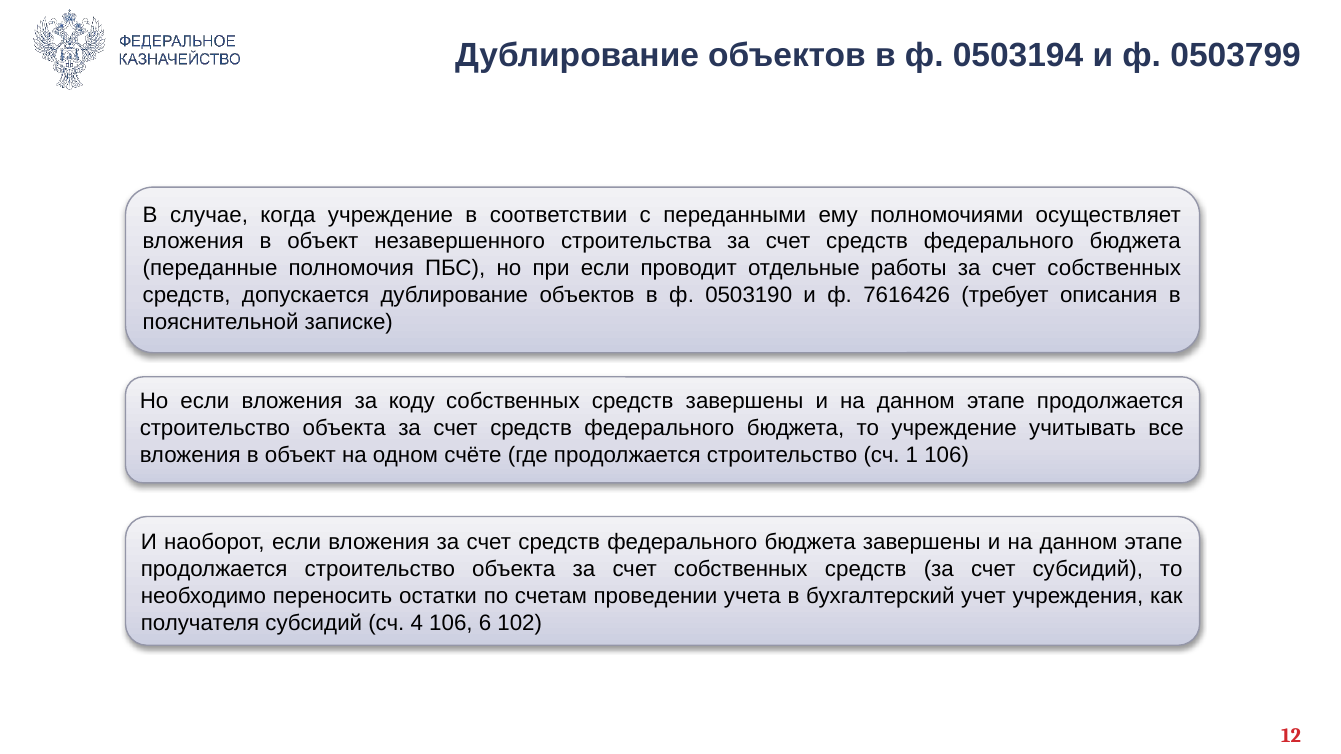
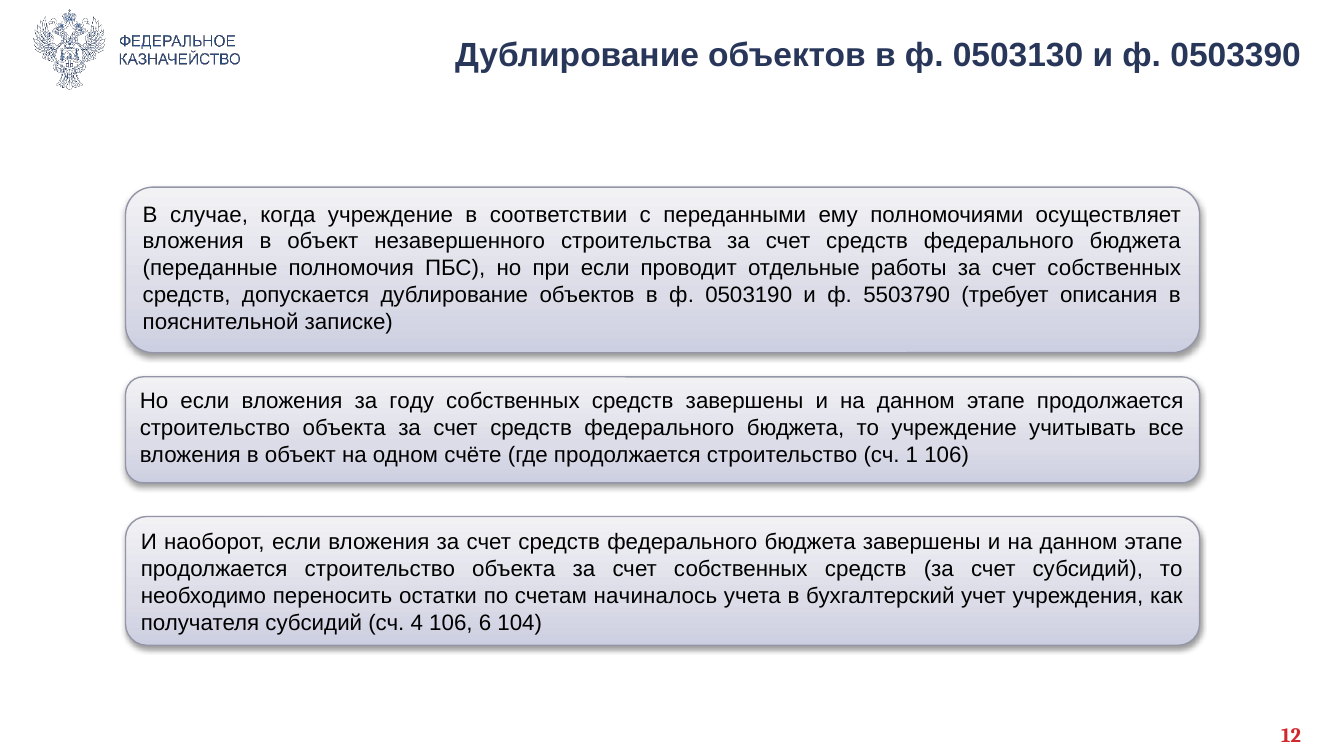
0503194: 0503194 -> 0503130 (1018, 55)
0503799: 0503799 -> 0503390 (1236, 55)
7616426: 7616426 -> 5503790 (907, 295)
коду: коду -> году (412, 402)
проведении: проведении -> начиналось (655, 596)
102: 102 -> 104 (520, 623)
